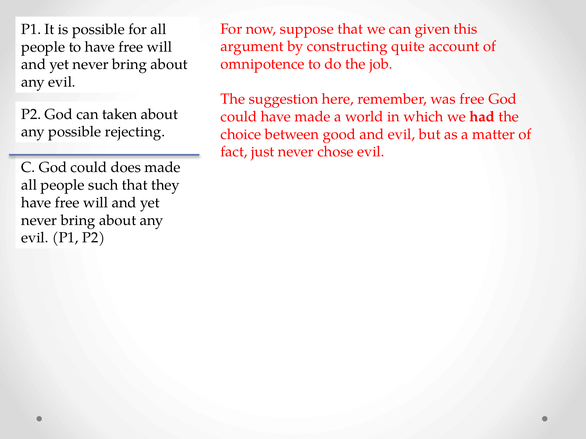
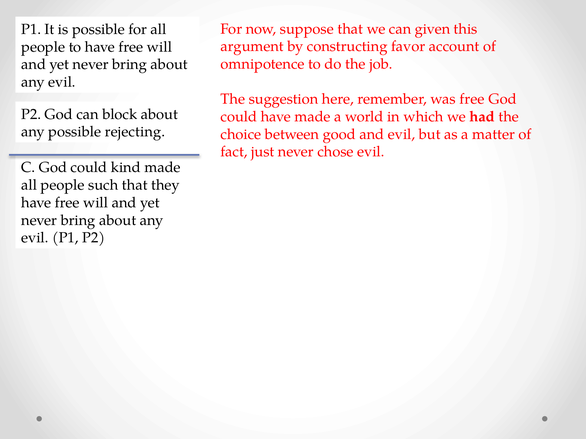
quite: quite -> favor (408, 47)
taken: taken -> block (120, 114)
does: does -> kind (126, 168)
